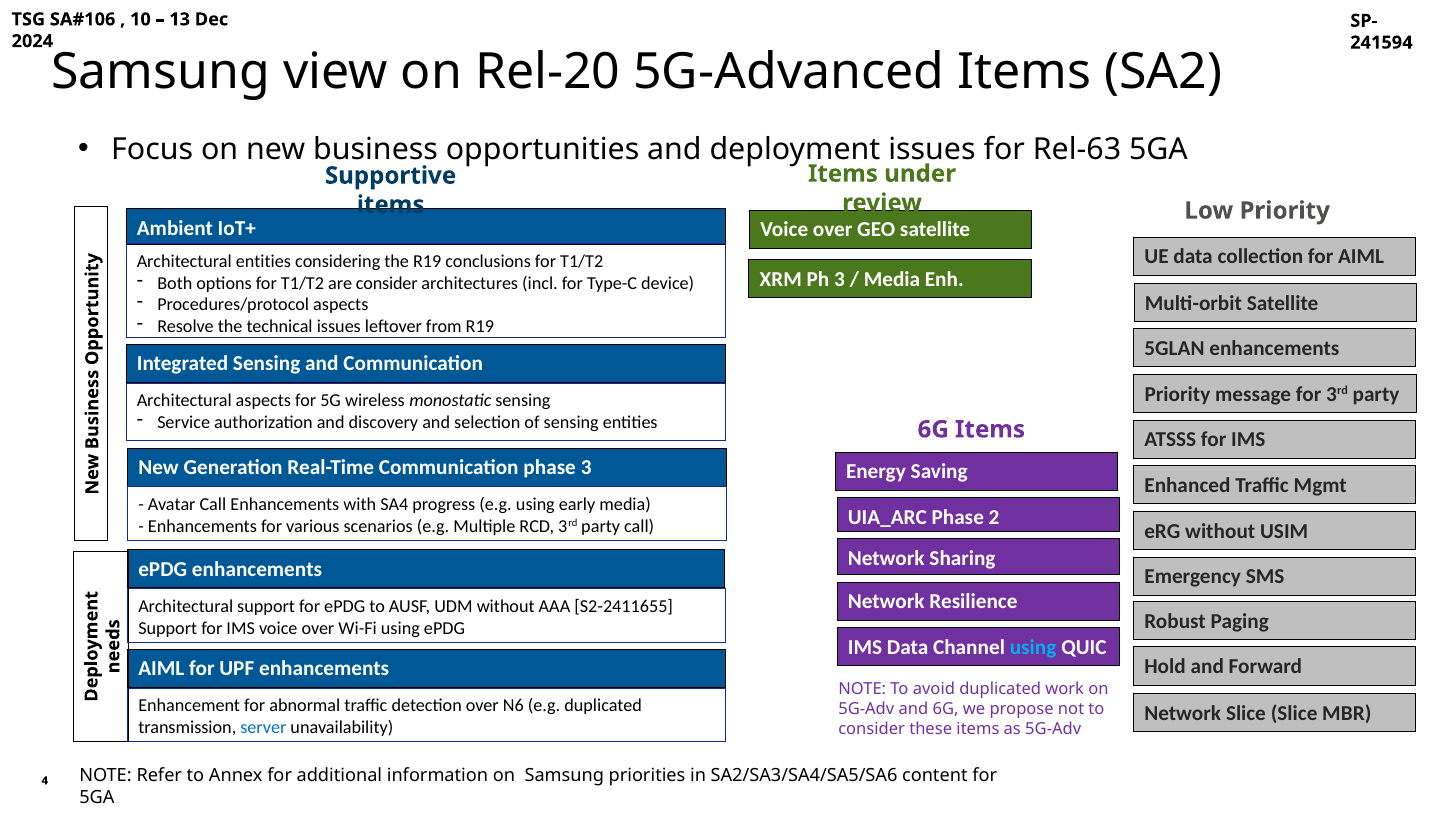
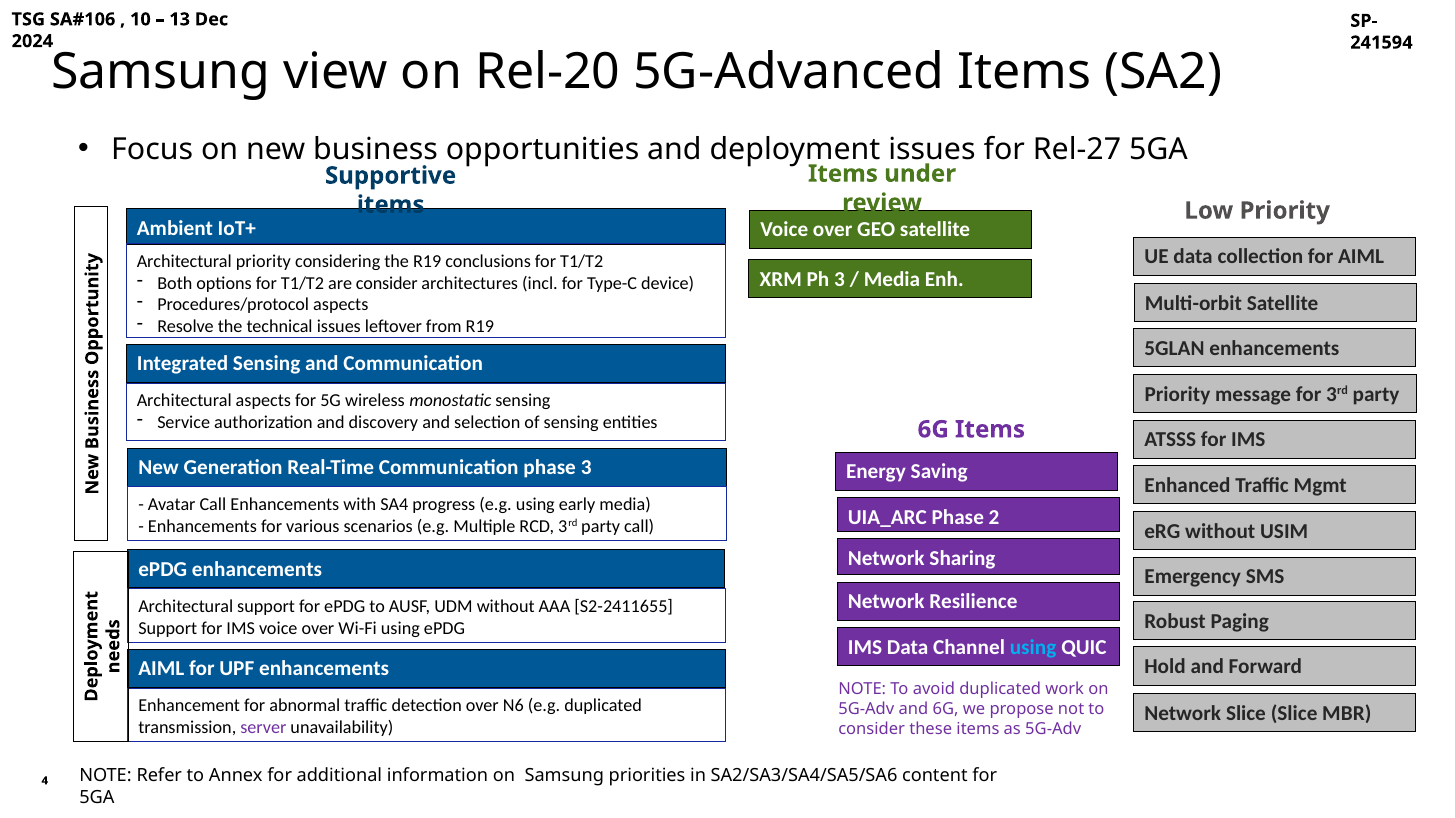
Rel-63: Rel-63 -> Rel-27 (1077, 149)
Architectural entities: entities -> priority (263, 261)
server colour: blue -> purple (263, 728)
